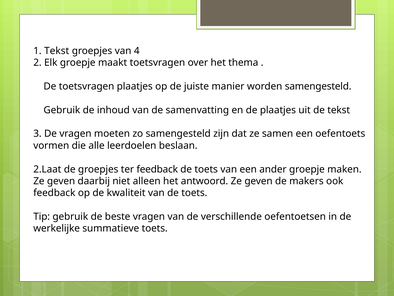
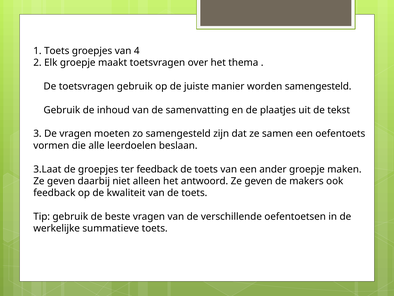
1 Tekst: Tekst -> Toets (57, 51)
toetsvragen plaatjes: plaatjes -> gebruik (135, 86)
2.Laat: 2.Laat -> 3.Laat (47, 169)
